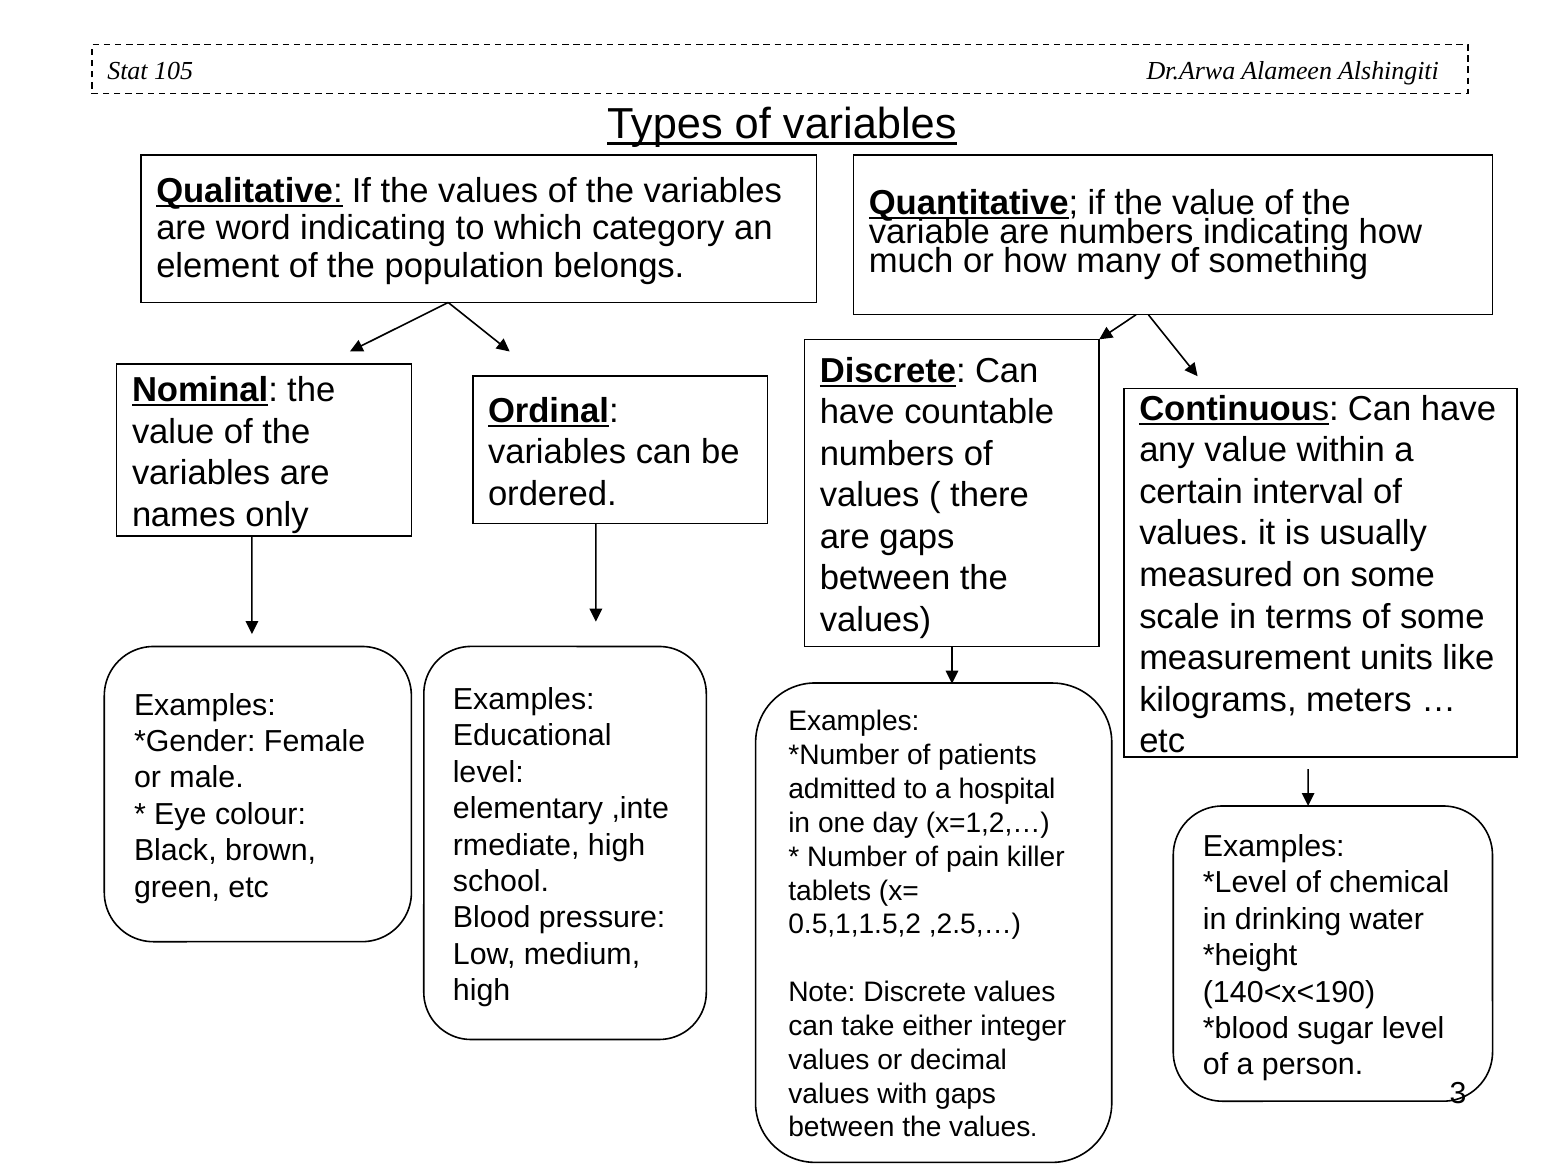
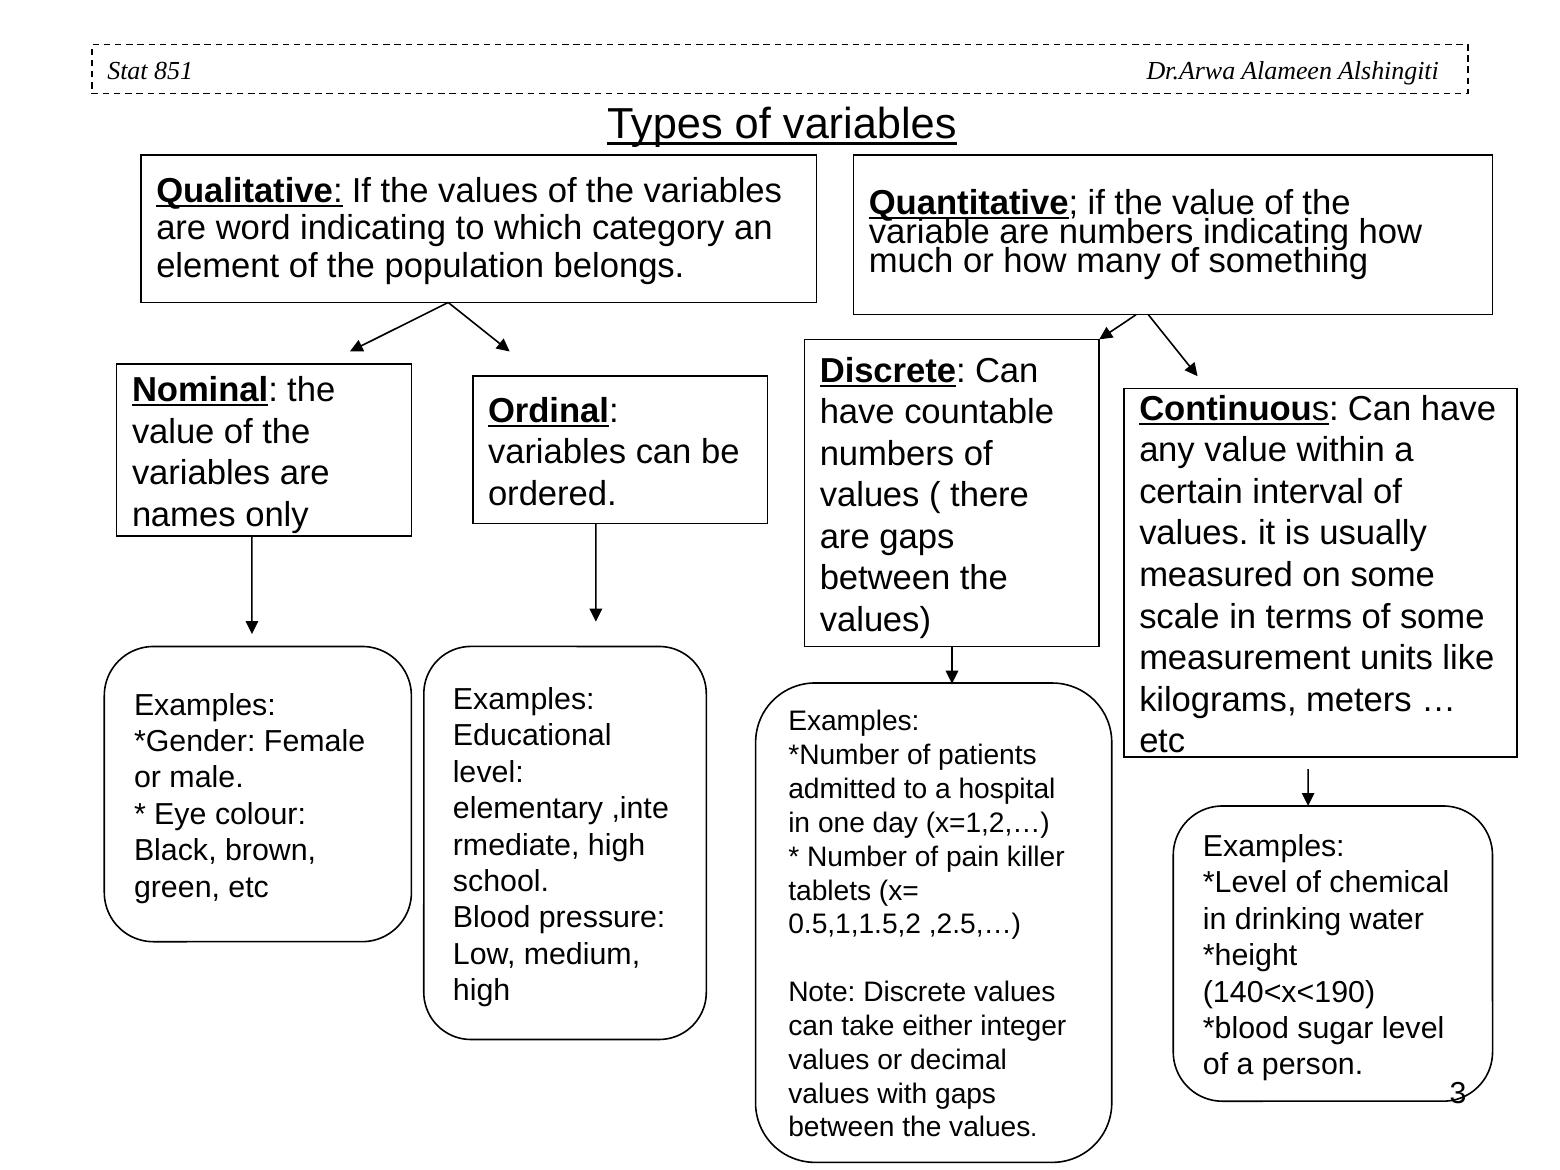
105: 105 -> 851 (174, 71)
